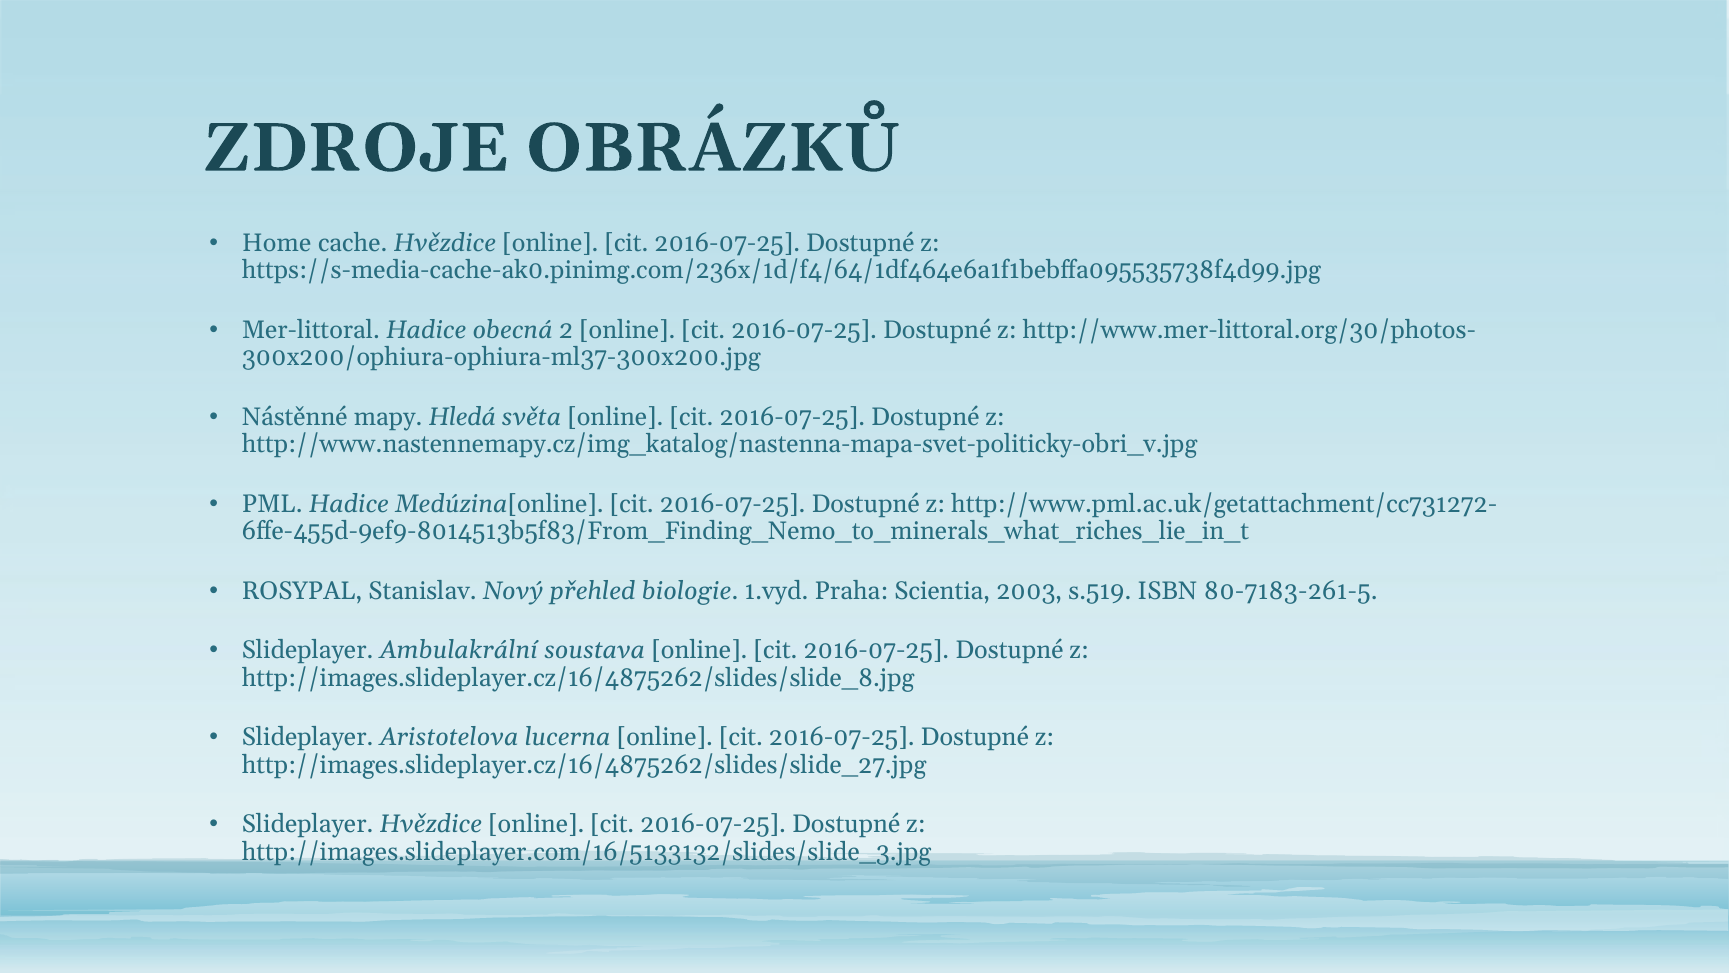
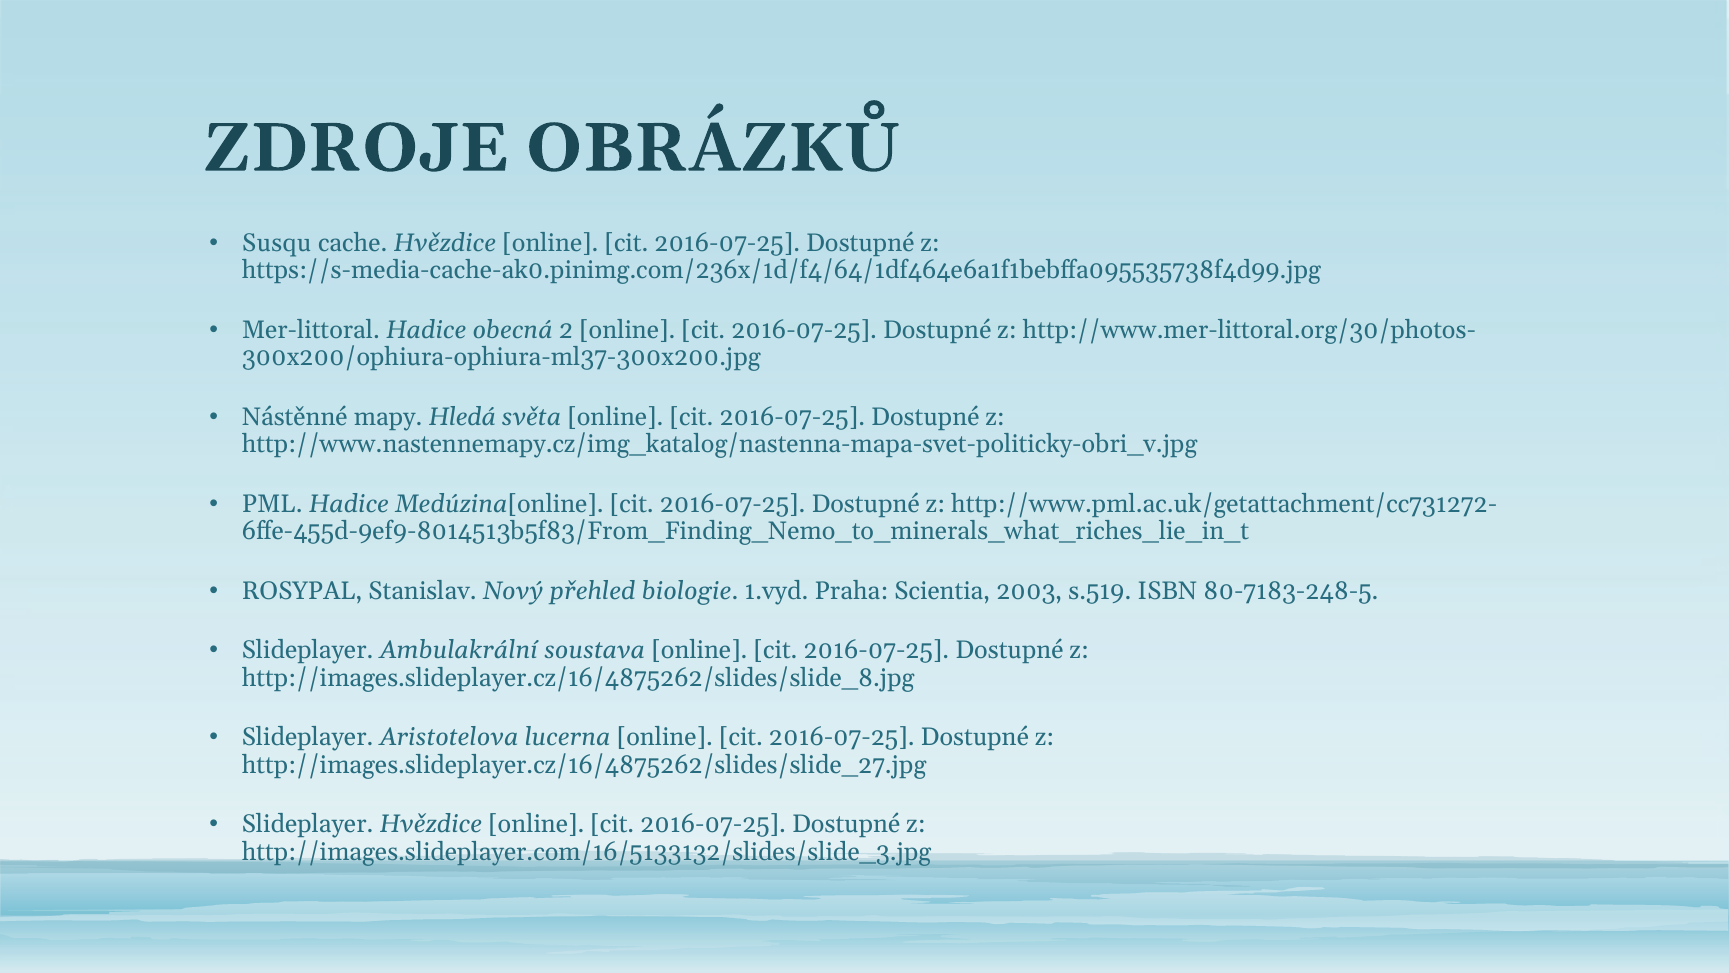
Home: Home -> Susqu (277, 243)
80-7183-261-5: 80-7183-261-5 -> 80-7183-248-5 (1291, 591)
